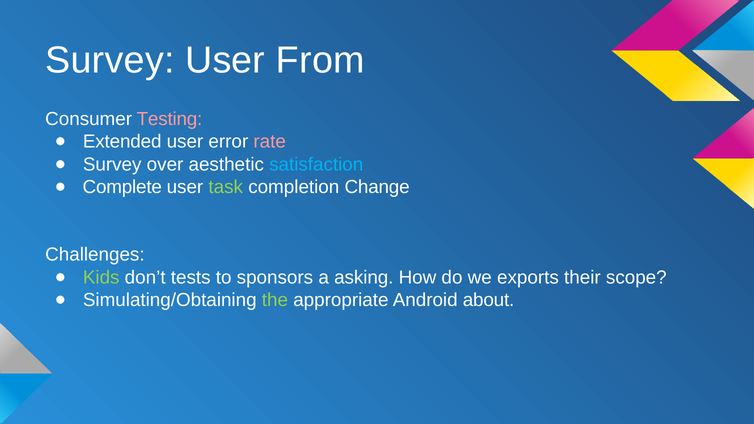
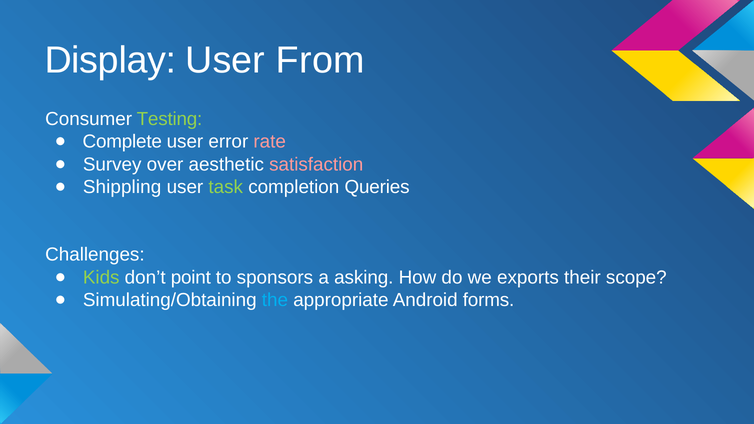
Survey: Survey -> Display (110, 60)
Testing colour: pink -> light green (169, 119)
Extended: Extended -> Complete (122, 142)
satisfaction colour: light blue -> pink (316, 164)
Complete: Complete -> Shippling (122, 187)
Change: Change -> Queries (377, 187)
tests: tests -> point (191, 277)
the colour: light green -> light blue (275, 300)
about: about -> forms (489, 300)
